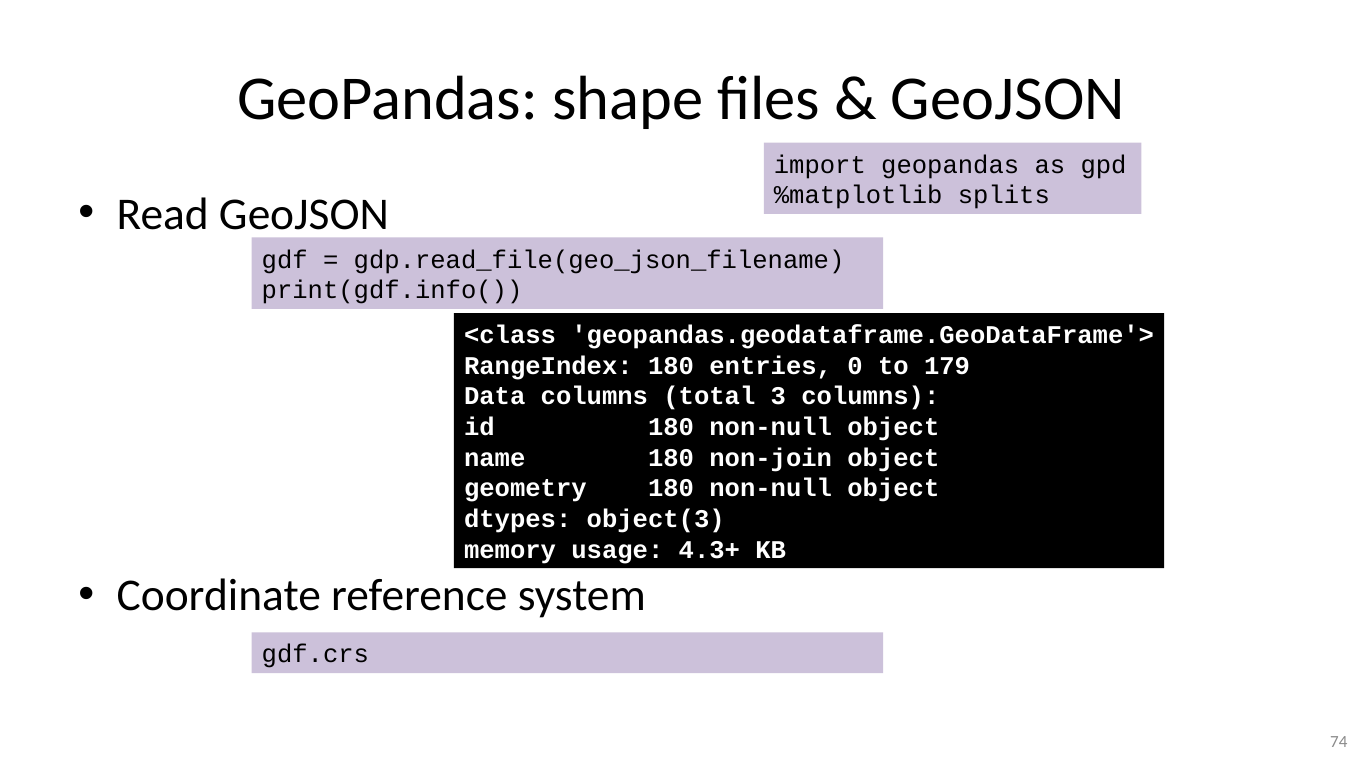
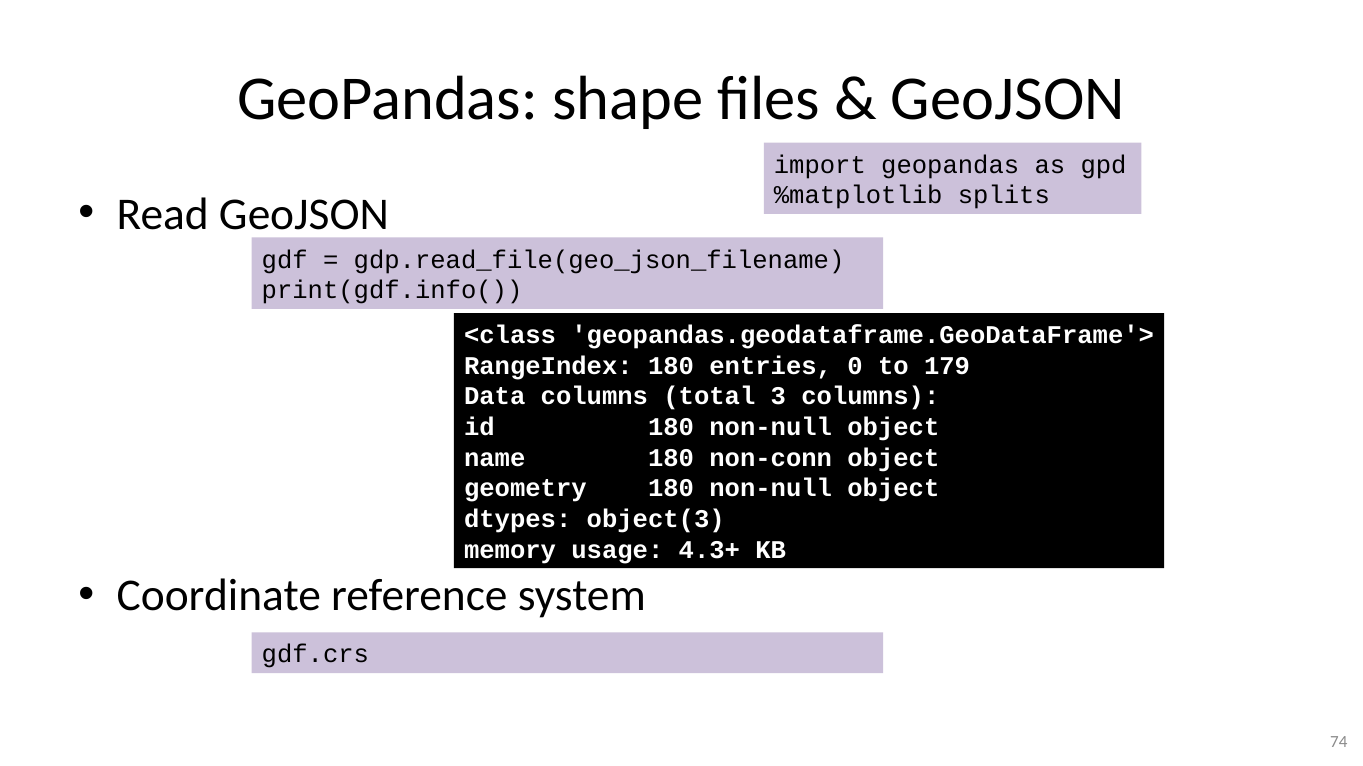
non-join: non-join -> non-conn (771, 458)
